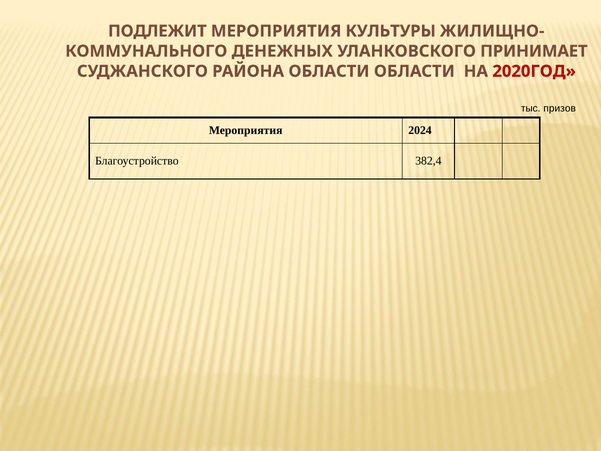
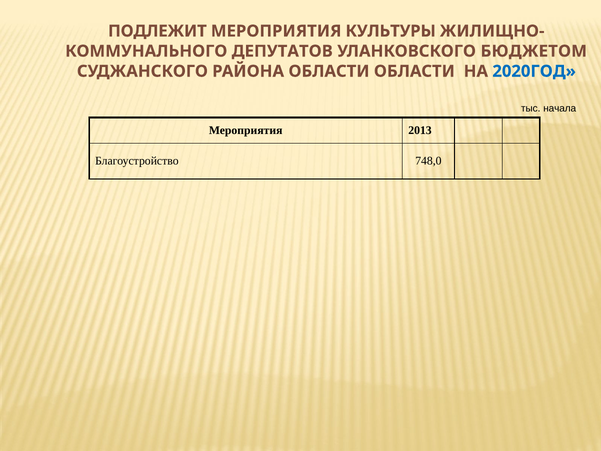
ДЕНЕЖНЫХ: ДЕНЕЖНЫХ -> ДЕПУТАТОВ (282, 51)
ПРИНИМАЕТ: ПРИНИМАЕТ -> БЮДЖЕТОМ (534, 51)
2020ГОД colour: red -> blue (534, 71)
призов: призов -> начала (560, 108)
2024: 2024 -> 2013 (420, 130)
382,4: 382,4 -> 748,0 (428, 161)
